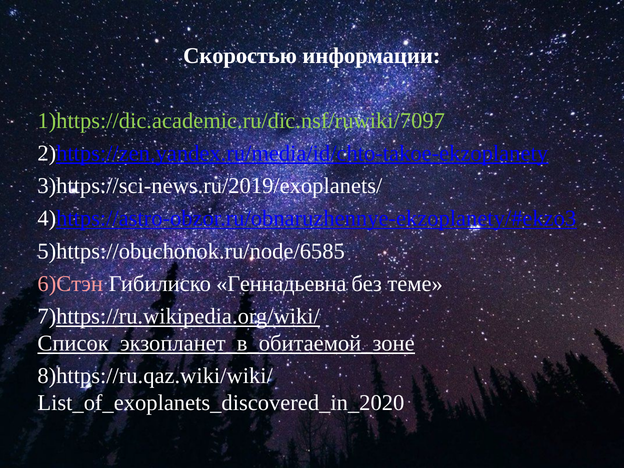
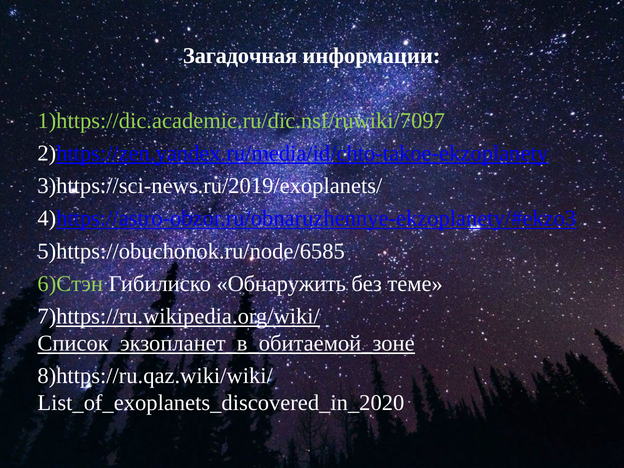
Скоростью: Скоростью -> Загадочная (240, 56)
6)Стэн colour: pink -> light green (70, 284)
Геннадьевна: Геннадьевна -> Обнаружить (281, 284)
